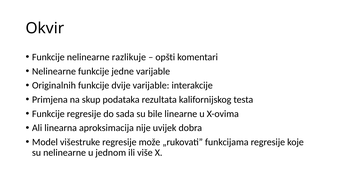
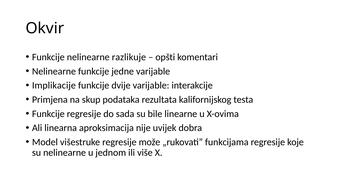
Originalnih: Originalnih -> Implikacije (54, 85)
